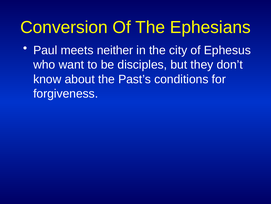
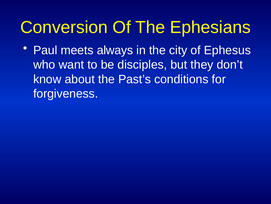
neither: neither -> always (115, 50)
